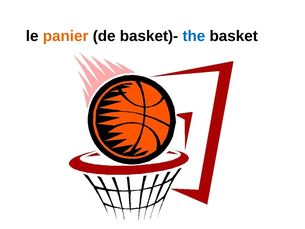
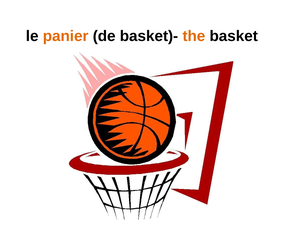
the colour: blue -> orange (194, 36)
